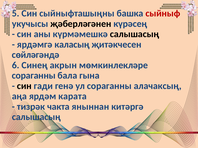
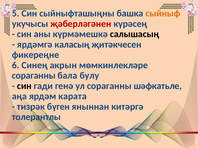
сыйныф colour: red -> orange (163, 13)
җәберләгәнен colour: black -> red (81, 24)
сөйләгәндә: сөйләгәндә -> фикереңне (36, 55)
гына: гына -> булу (89, 76)
алачаксың: алачаксың -> шәфкатьле (158, 86)
чакта: чакта -> бүген (58, 107)
салышасың: салышасың -> толерантлы (36, 117)
